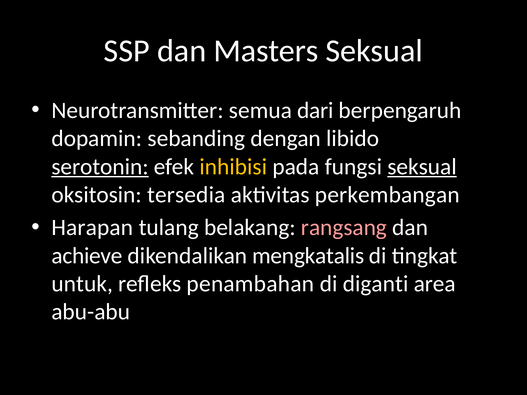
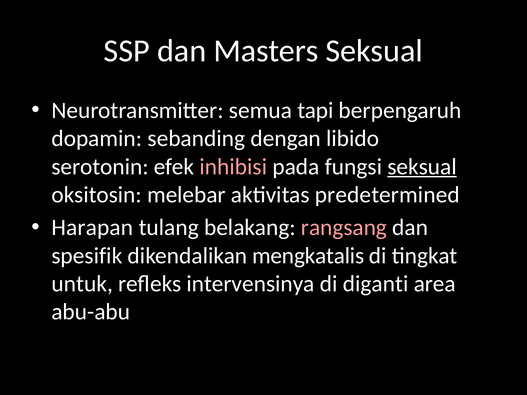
dari: dari -> tapi (315, 111)
serotonin underline: present -> none (100, 167)
inhibisi colour: yellow -> pink (233, 167)
tersedia: tersedia -> melebar (186, 195)
perkembangan: perkembangan -> predetermined (387, 195)
achieve: achieve -> spesifik (87, 256)
penambahan: penambahan -> intervensinya (251, 284)
